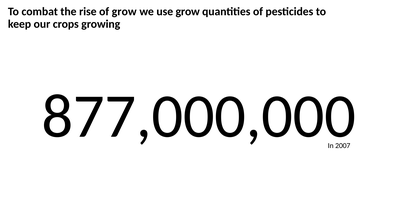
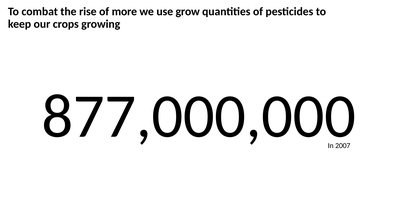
of grow: grow -> more (124, 12)
